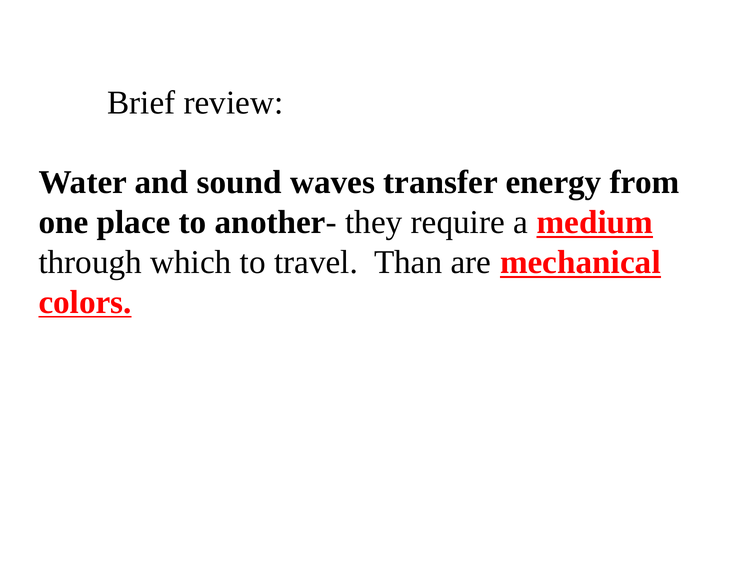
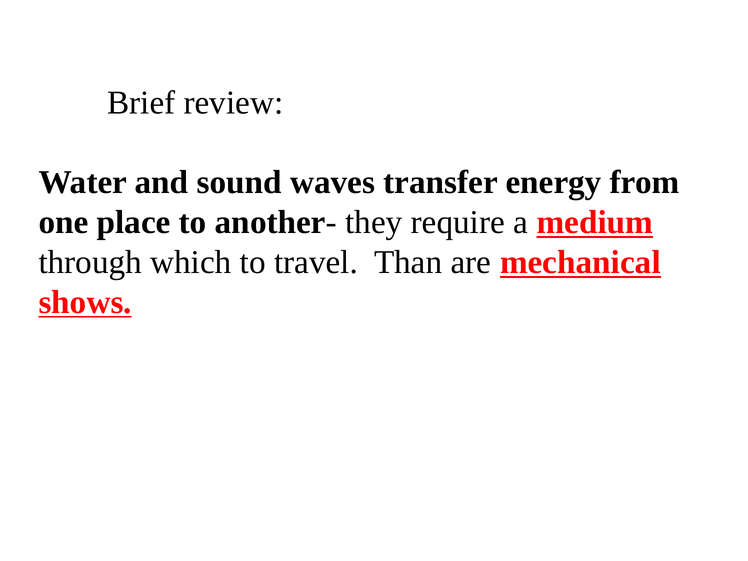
colors: colors -> shows (85, 302)
